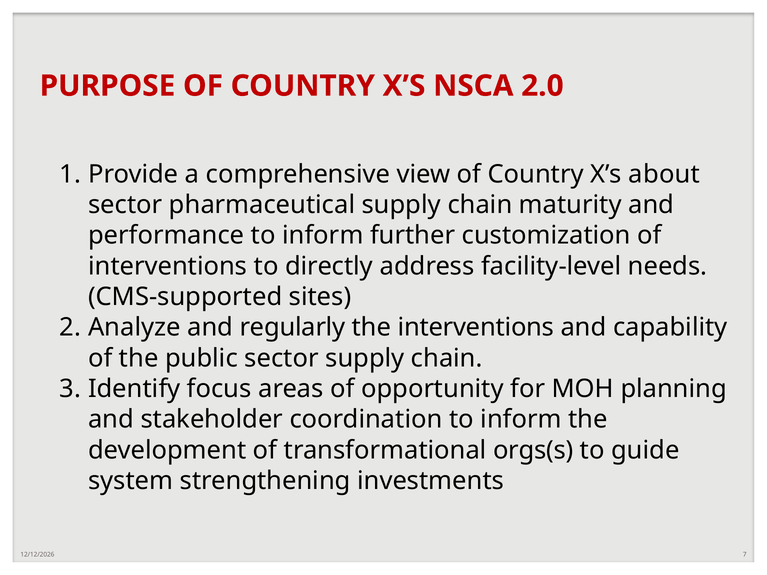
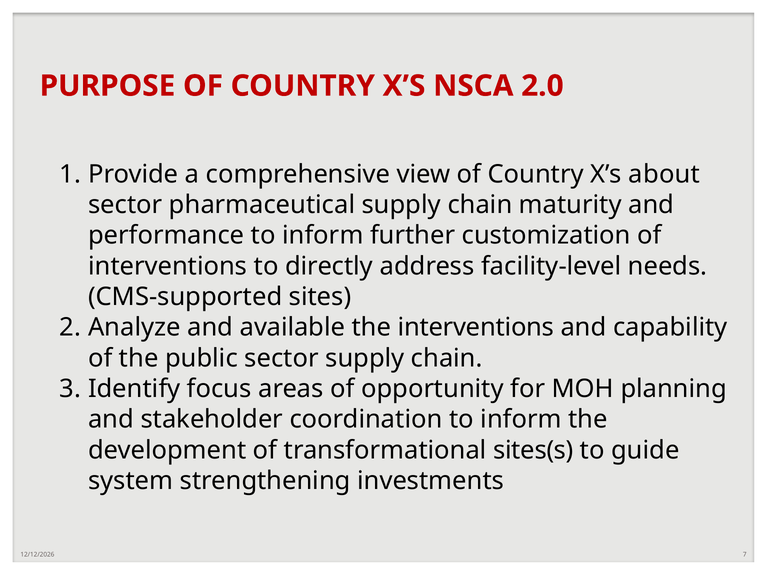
regularly: regularly -> available (292, 328)
orgs(s: orgs(s -> sites(s (533, 450)
